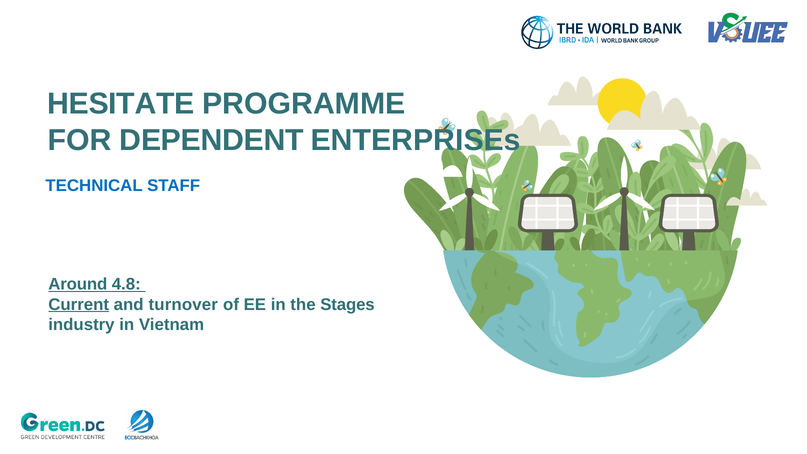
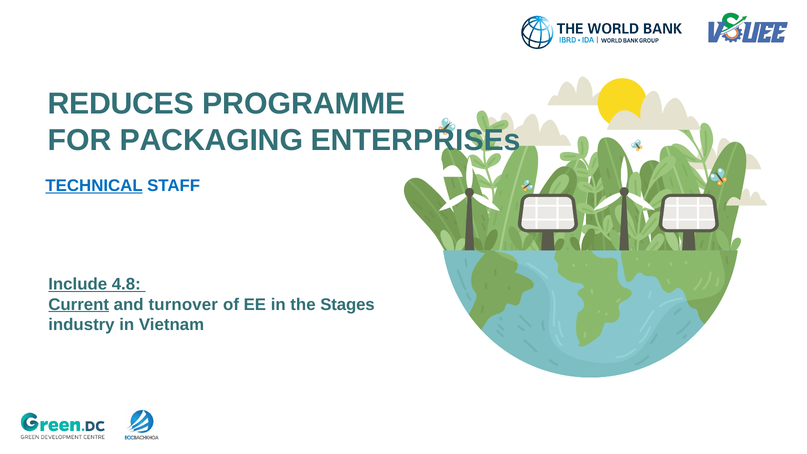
HESITATE: HESITATE -> REDUCES (121, 104)
DEPENDENT: DEPENDENT -> PACKAGING (211, 140)
TECHNICAL underline: none -> present (94, 186)
Around: Around -> Include (78, 284)
